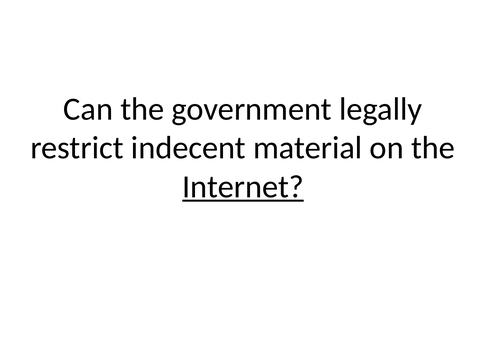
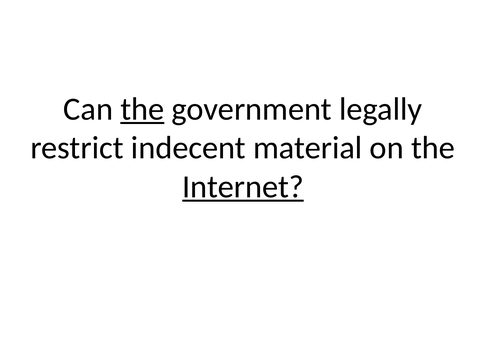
the underline: none -> present (142, 109)
